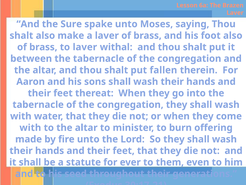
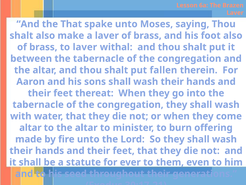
the Sure: Sure -> That (71, 24)
with: with -> altar (30, 127)
